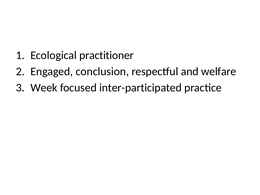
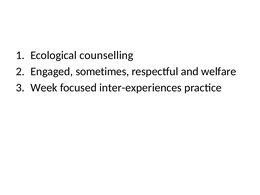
practitioner: practitioner -> counselling (106, 55)
conclusion: conclusion -> sometimes (102, 72)
inter-participated: inter-participated -> inter-experiences (141, 88)
